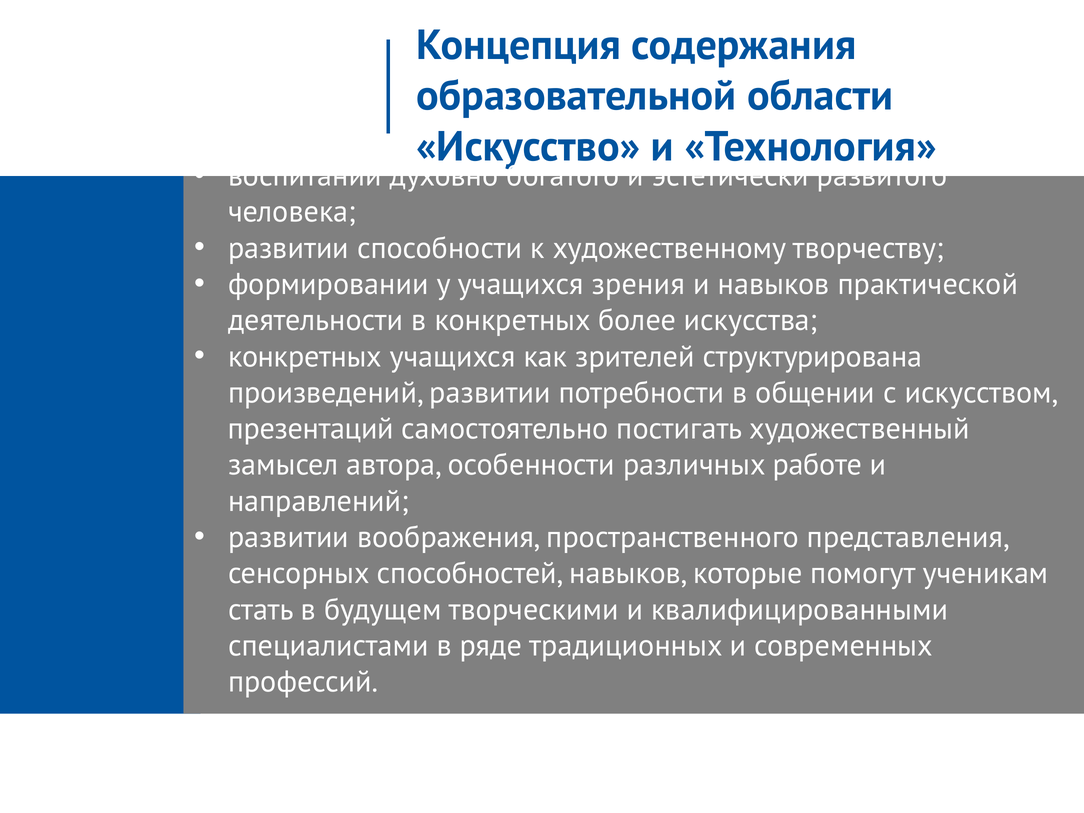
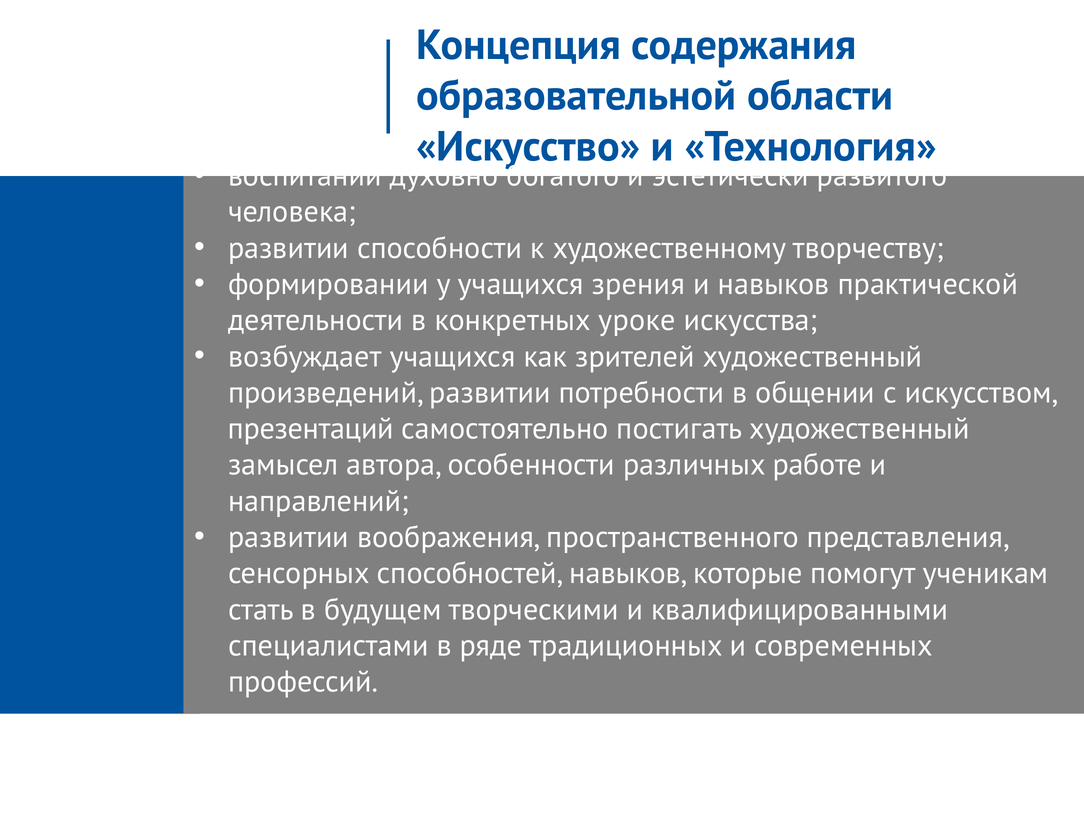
более: более -> уроке (637, 320)
конкретных: конкретных -> возбуждает (305, 357)
зрителей структурирована: структурирована -> художественный (812, 357)
